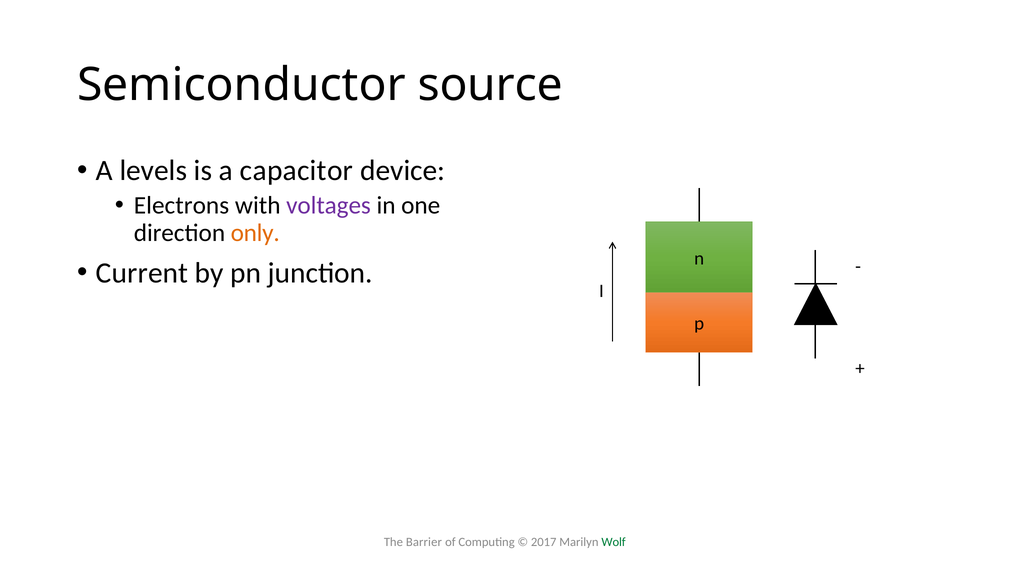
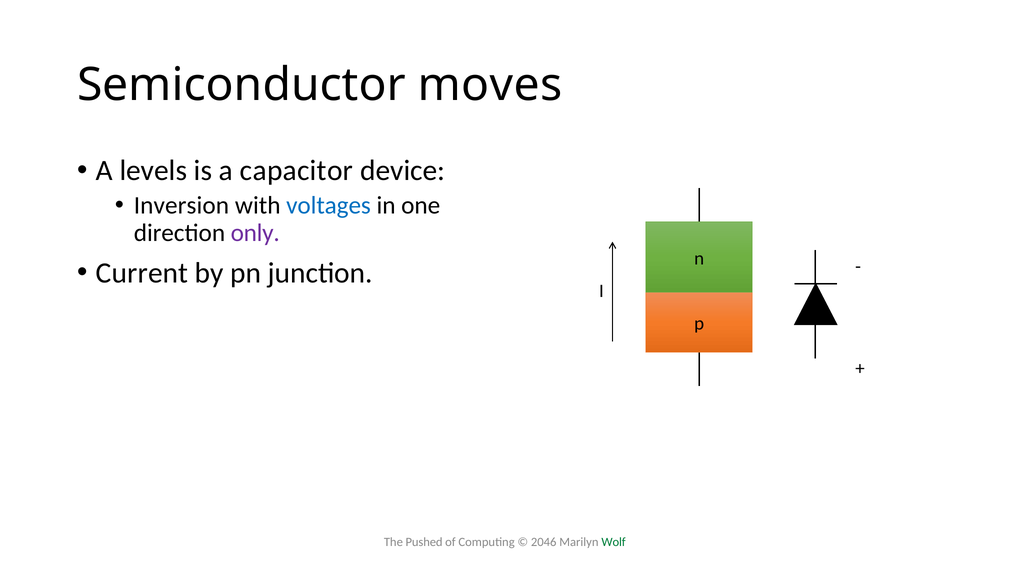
source: source -> moves (490, 85)
Electrons: Electrons -> Inversion (181, 206)
voltages colour: purple -> blue (329, 206)
only colour: orange -> purple (255, 233)
Barrier: Barrier -> Pushed (424, 542)
2017: 2017 -> 2046 (544, 542)
